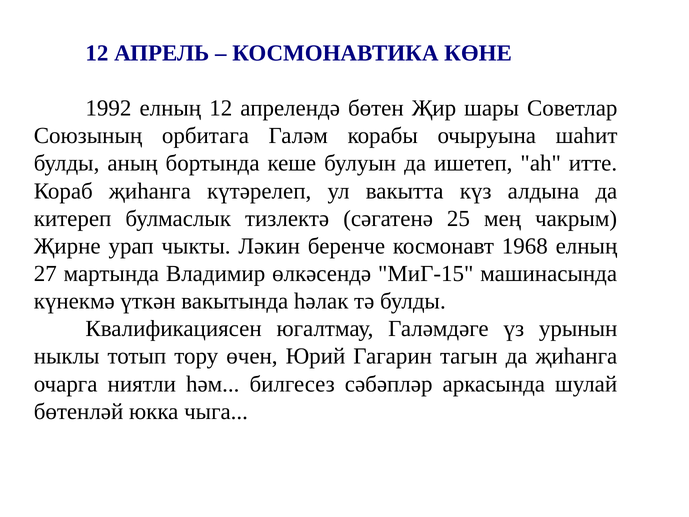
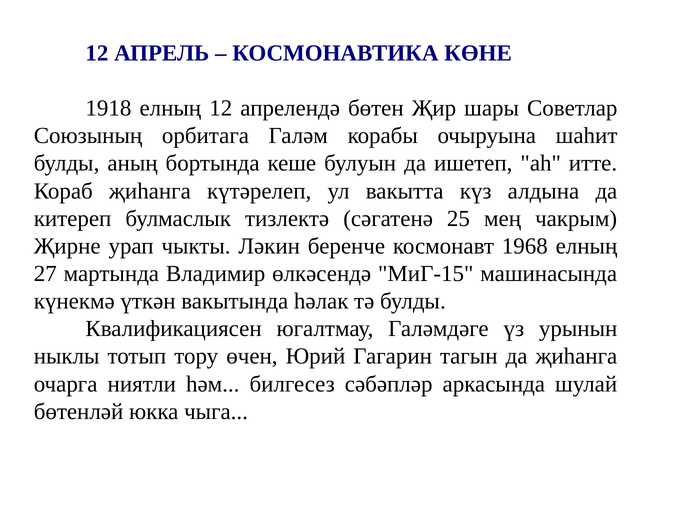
1992: 1992 -> 1918 (108, 108)
